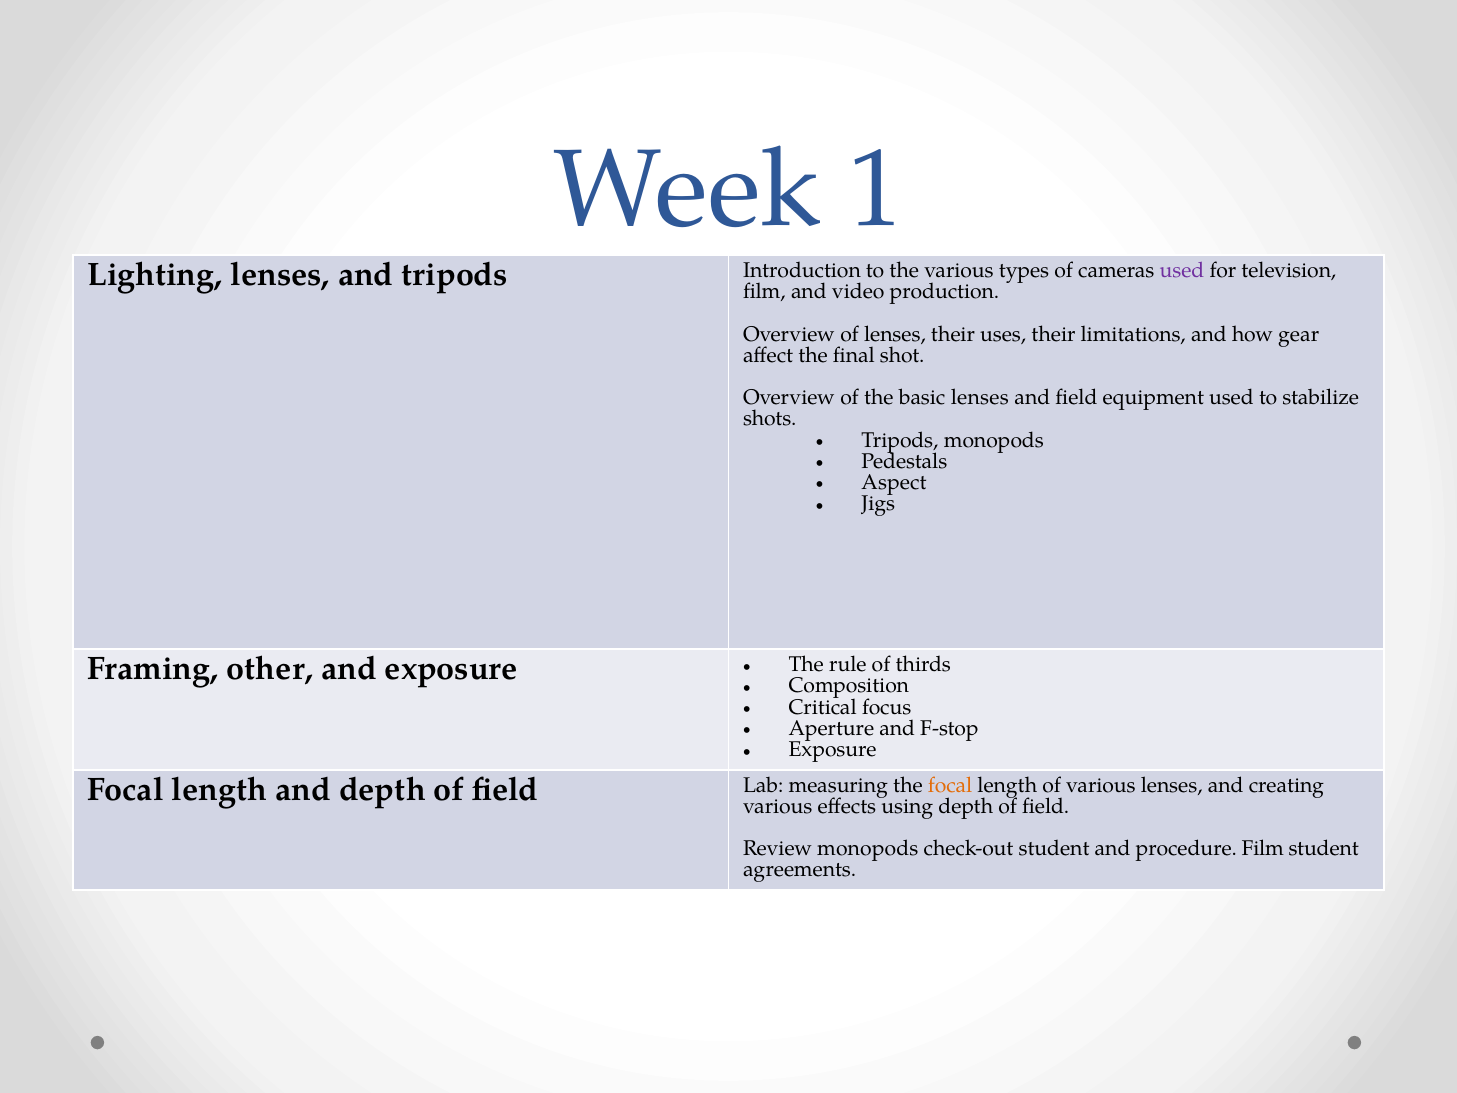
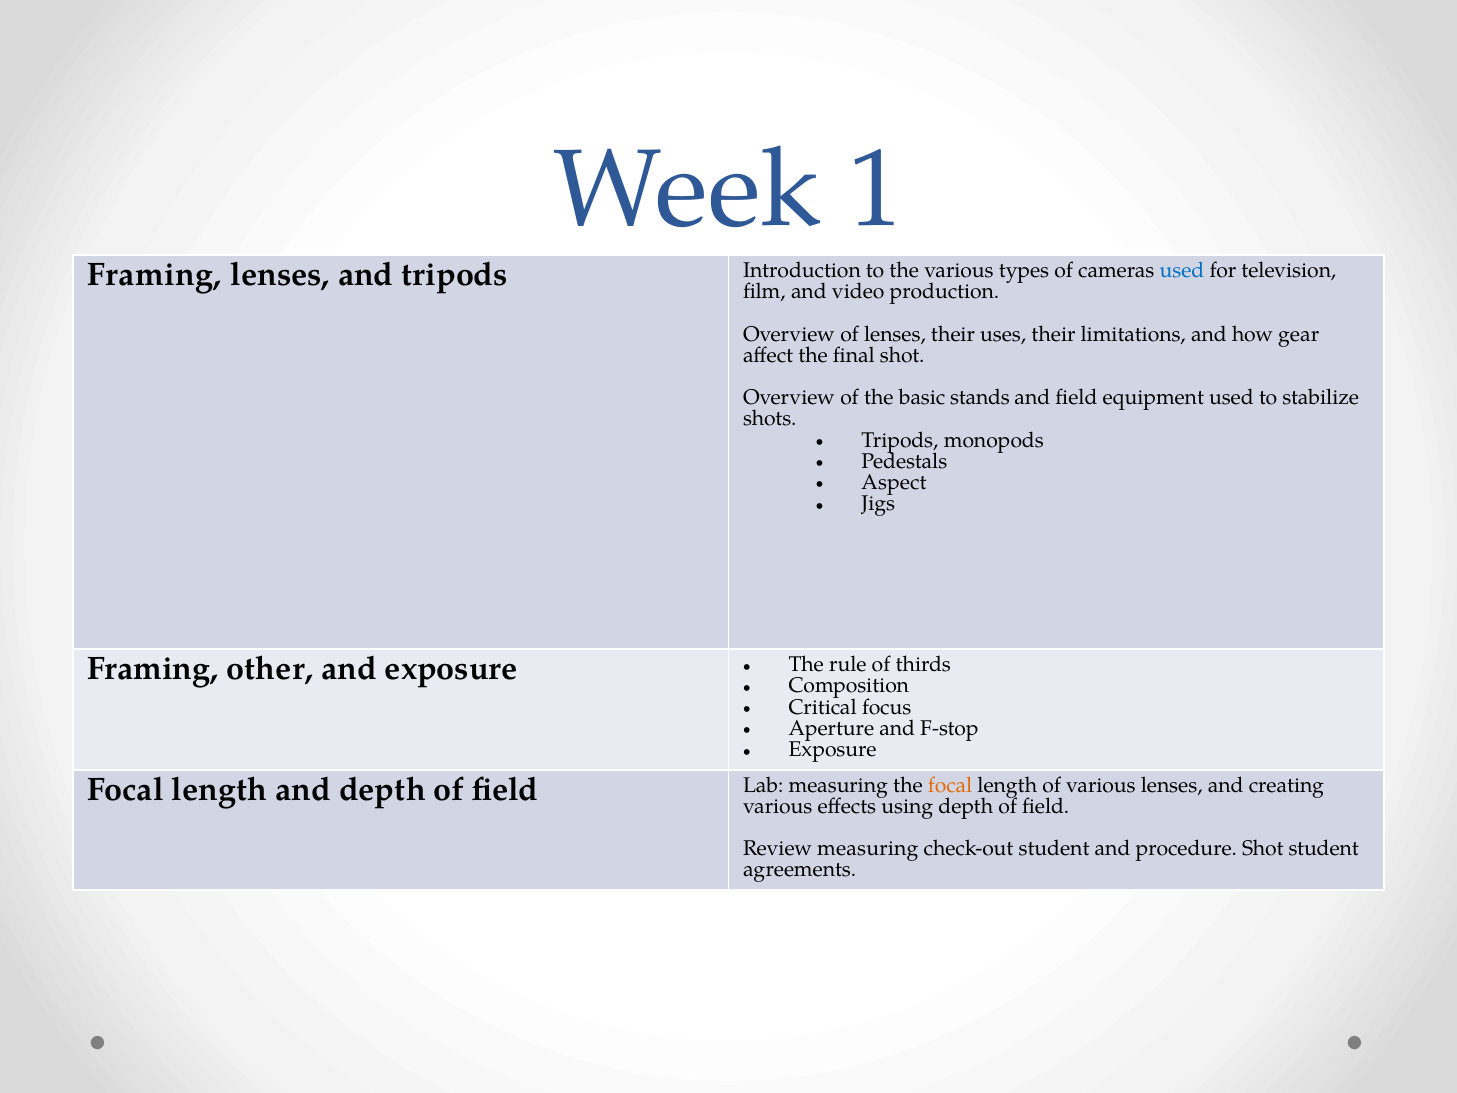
Lighting: Lighting -> Framing (155, 275)
used colour: purple -> blue (1182, 271)
basic lenses: lenses -> stands (980, 398)
Review monopods: monopods -> measuring (868, 849)
procedure Film: Film -> Shot (1263, 849)
